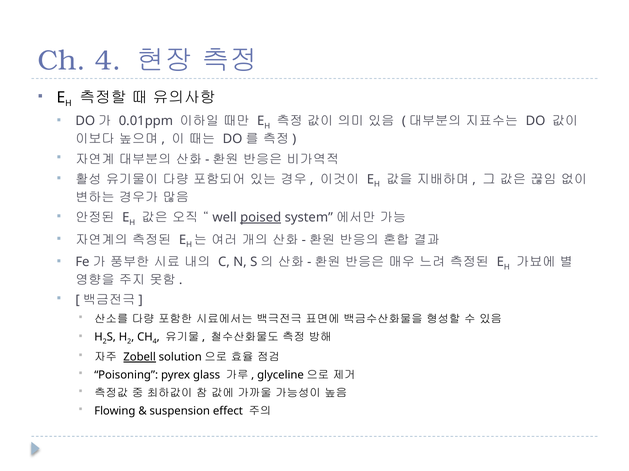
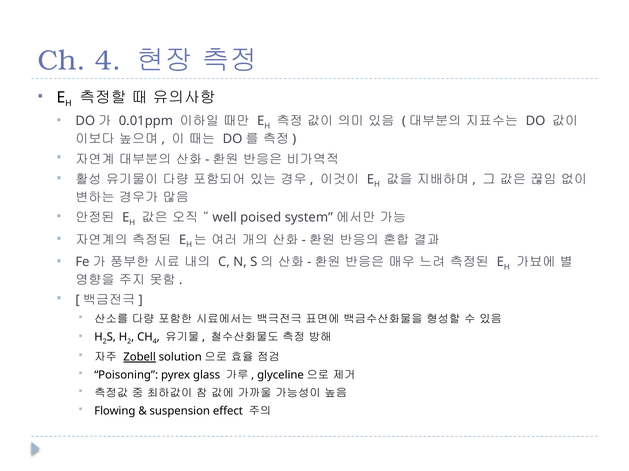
poised underline: present -> none (261, 218)
